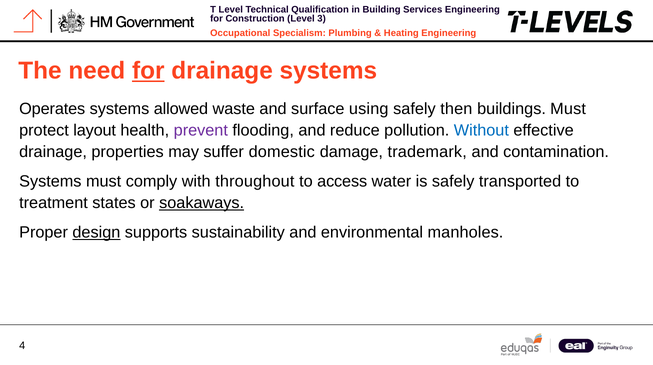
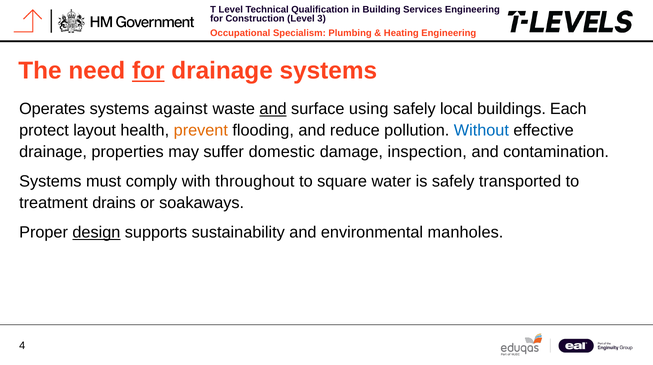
allowed: allowed -> against (181, 109)
and underline: none -> present (273, 109)
then: then -> local (456, 109)
buildings Must: Must -> Each (568, 109)
prevent colour: purple -> orange (201, 130)
trademark: trademark -> inspection (427, 152)
access: access -> square (342, 181)
states: states -> drains (114, 203)
soakaways underline: present -> none (202, 203)
